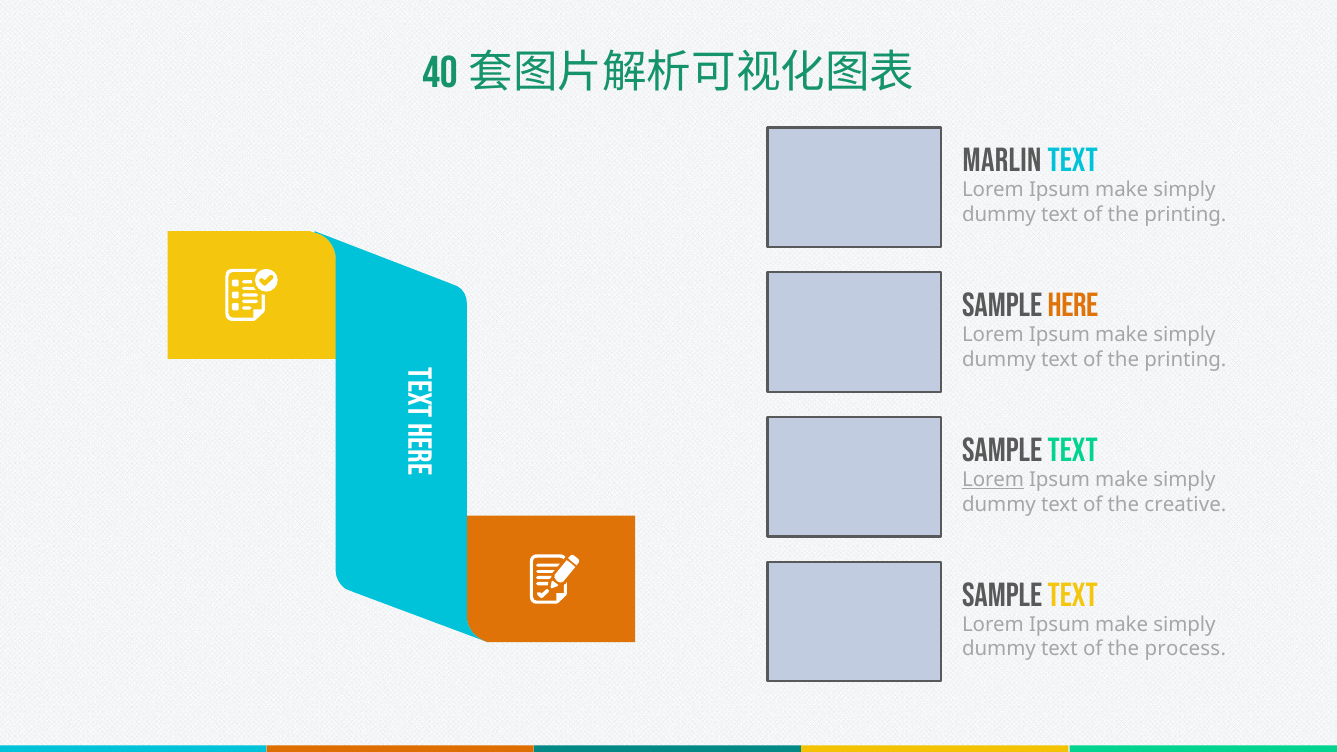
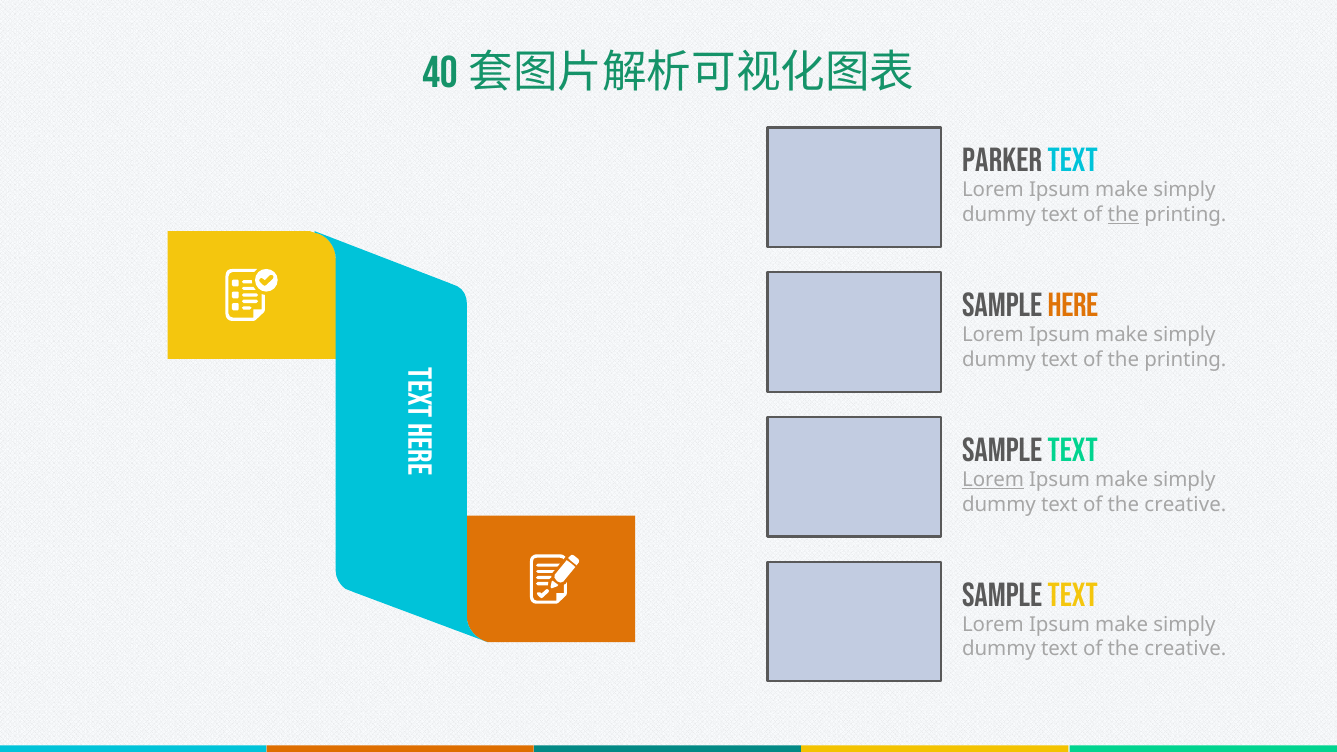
MARLIN: MARLIN -> PARKER (1002, 161)
the underline: none -> present (1123, 215)
process: process -> creative (1185, 649)
